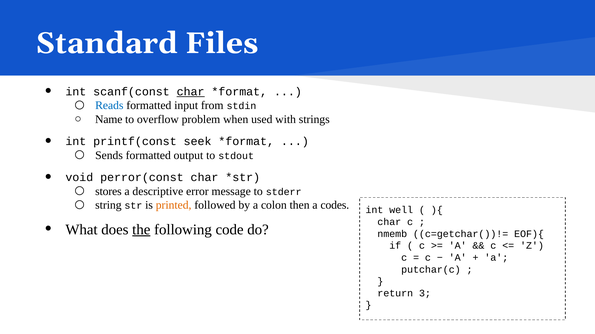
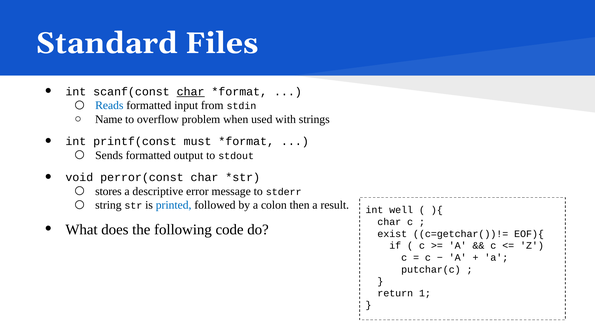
seek: seek -> must (198, 142)
printed colour: orange -> blue (174, 206)
codes: codes -> result (335, 206)
the underline: present -> none (141, 230)
nmemb: nmemb -> exist (392, 234)
3: 3 -> 1 (425, 294)
